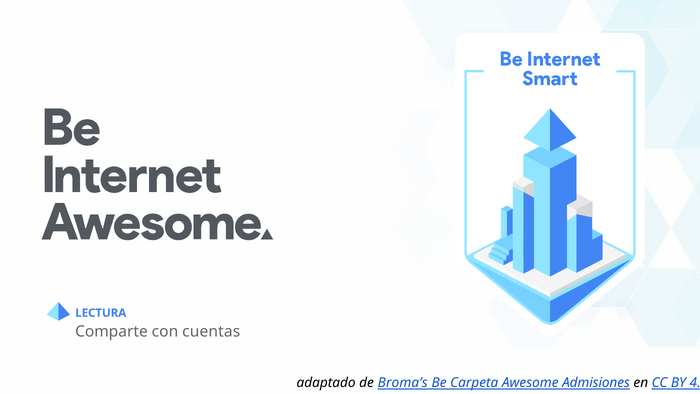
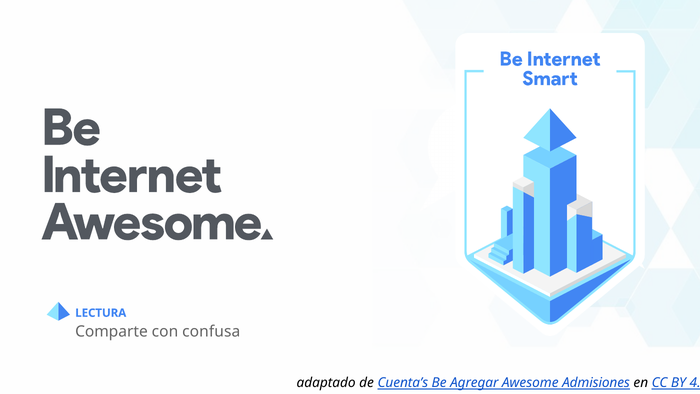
cuentas: cuentas -> confusa (211, 332)
Broma’s: Broma’s -> Cuenta’s (403, 382)
Carpeta: Carpeta -> Agregar (474, 382)
